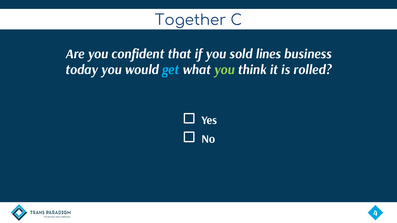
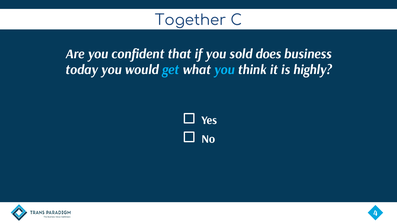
lines: lines -> does (268, 54)
you colour: light green -> light blue (224, 70)
rolled: rolled -> highly (313, 70)
